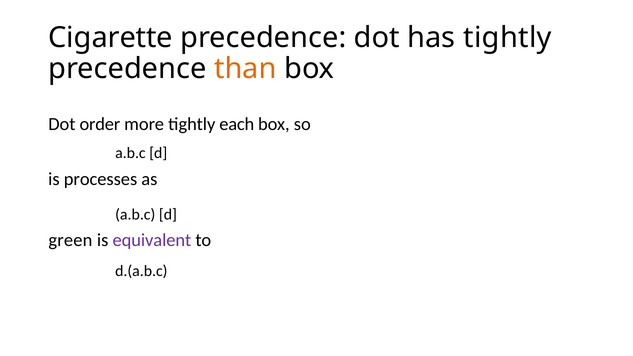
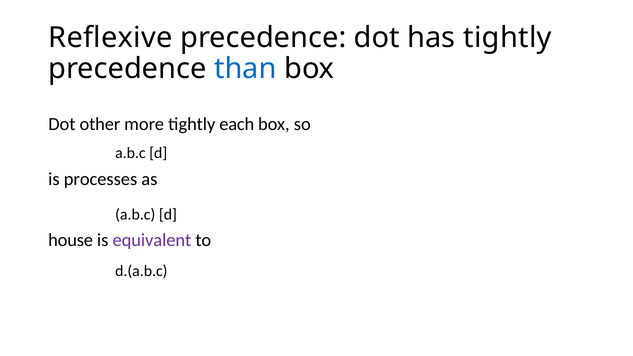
Cigarette: Cigarette -> Reflexive (110, 38)
than colour: orange -> blue (245, 69)
order: order -> other (100, 124)
green: green -> house (71, 240)
